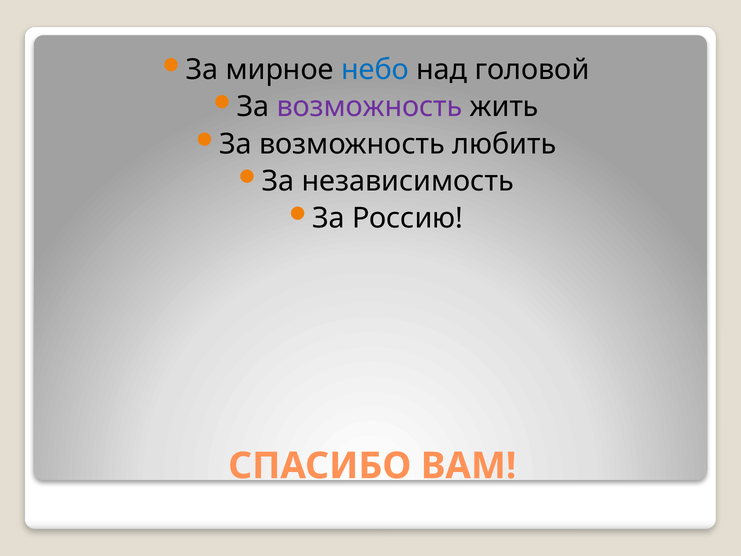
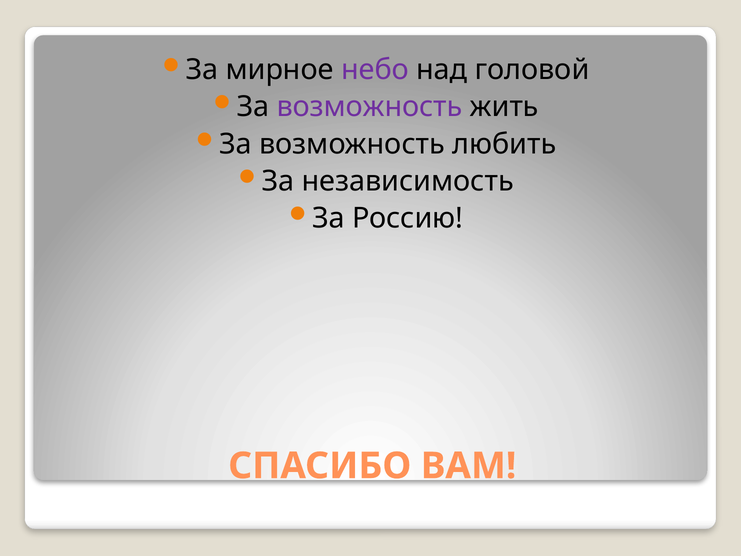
небо colour: blue -> purple (375, 70)
